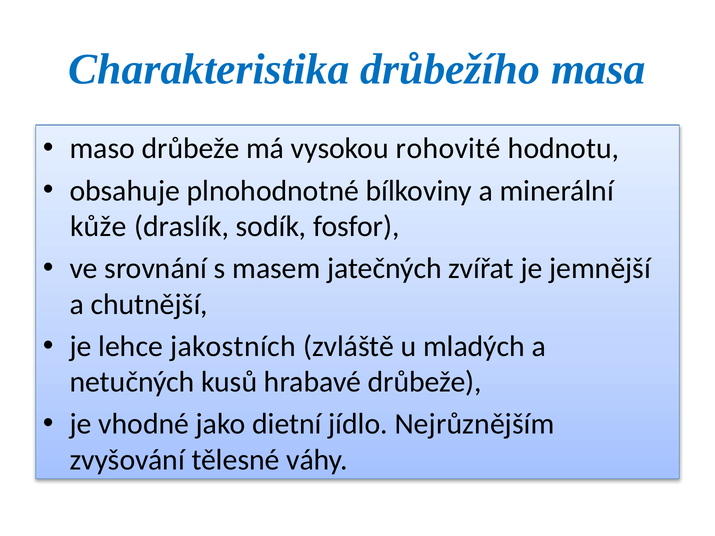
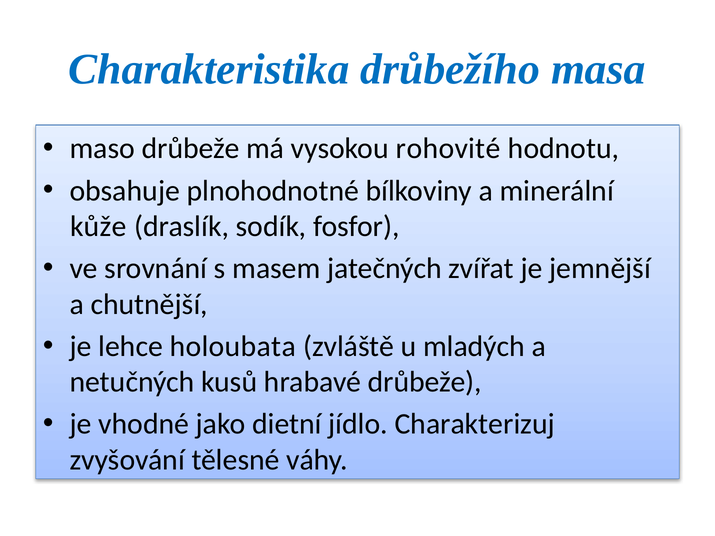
jakostních: jakostních -> holoubata (233, 346)
Nejrůznějším: Nejrůznějším -> Charakterizuj (475, 424)
